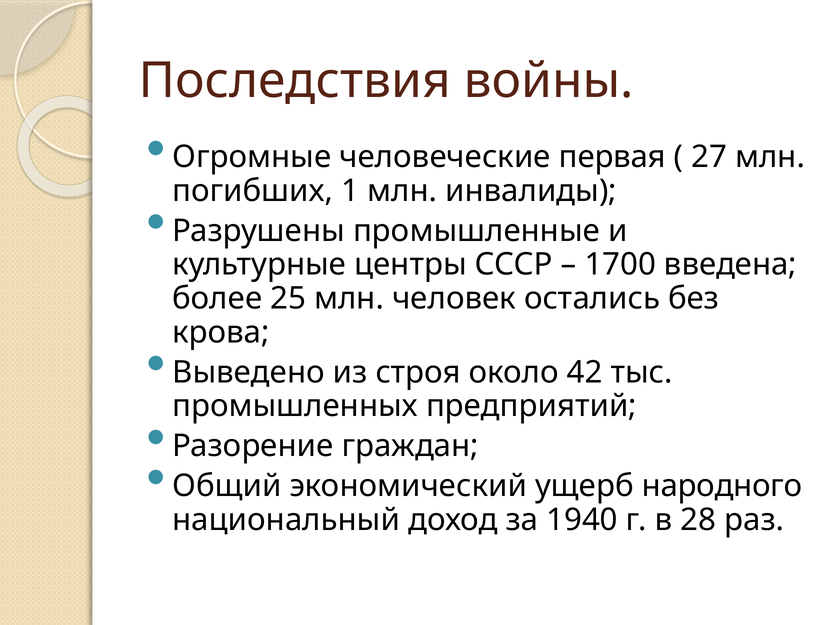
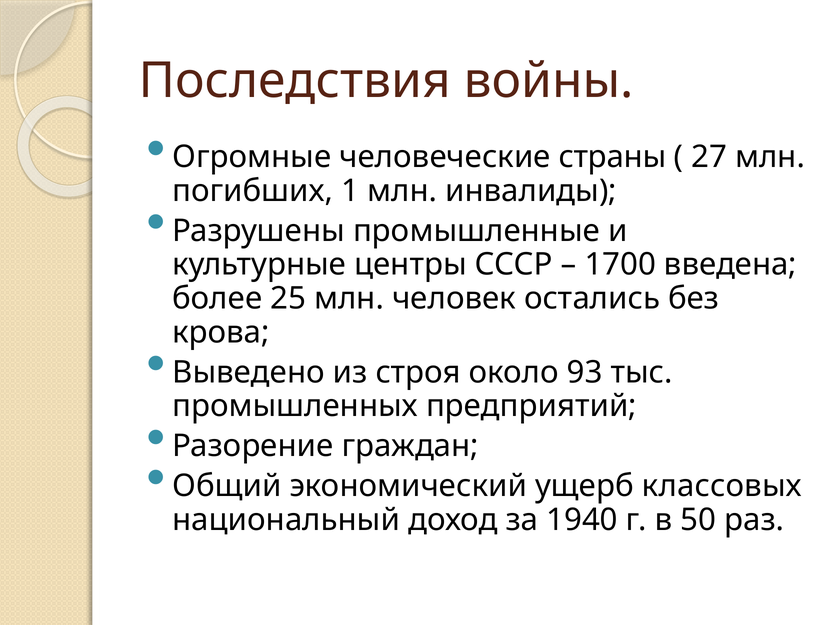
первая: первая -> страны (612, 157)
42: 42 -> 93 (585, 372)
народного: народного -> классовых (722, 486)
28: 28 -> 50 (698, 520)
